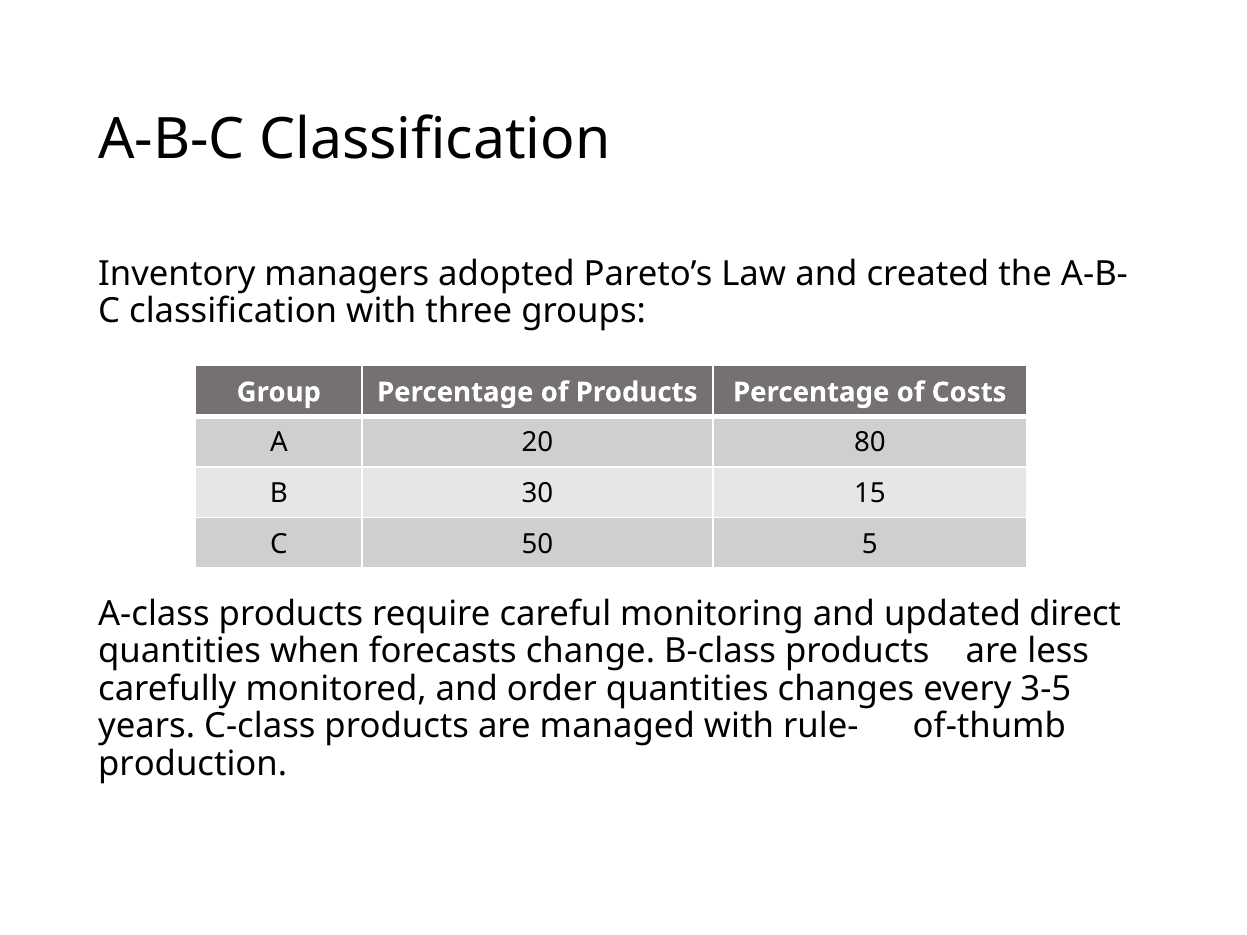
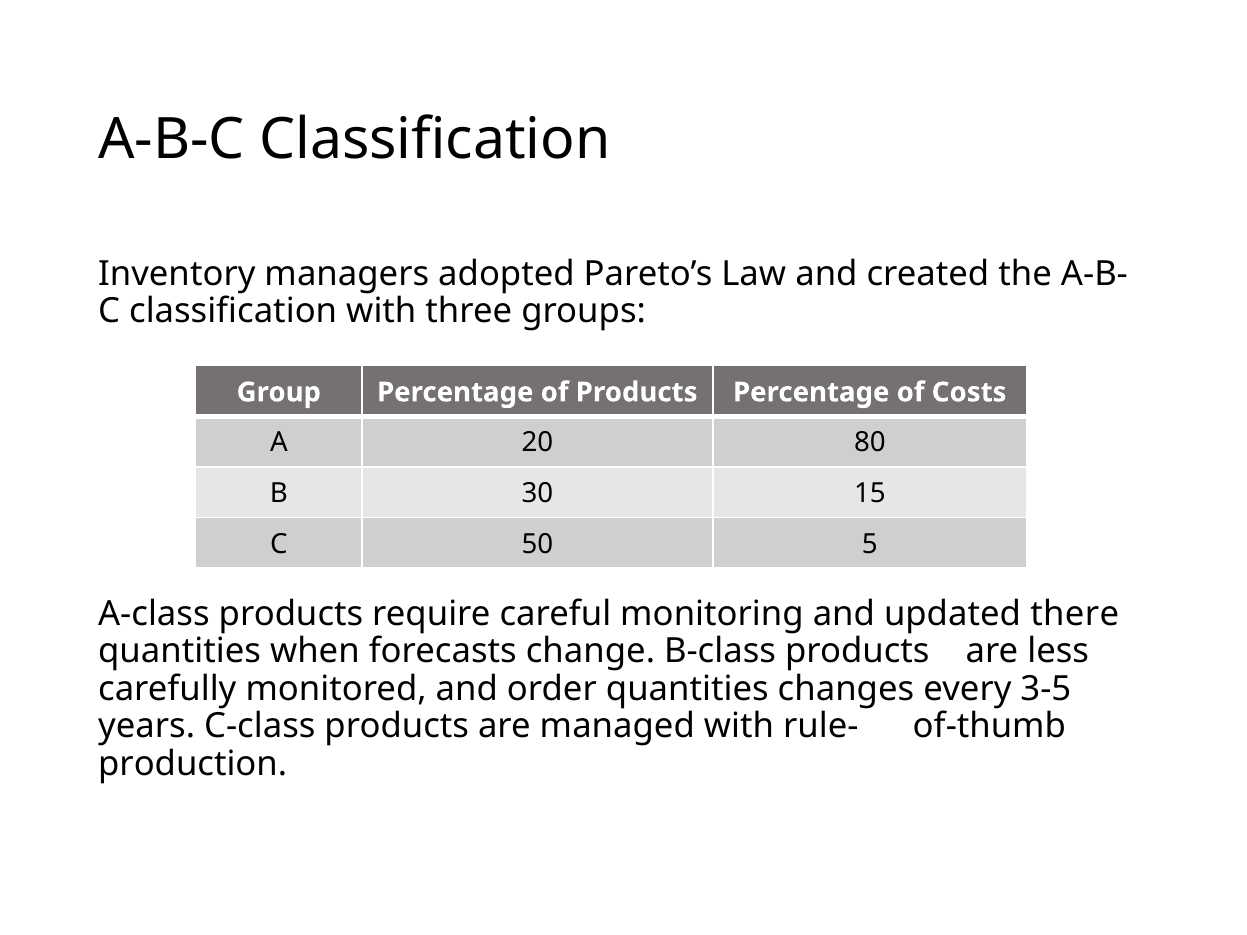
direct: direct -> there (1075, 614)
